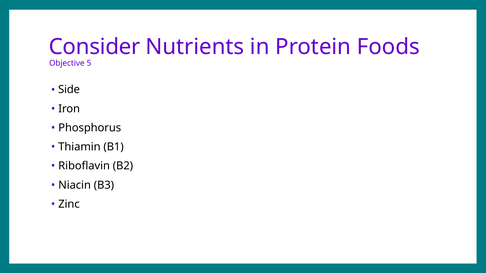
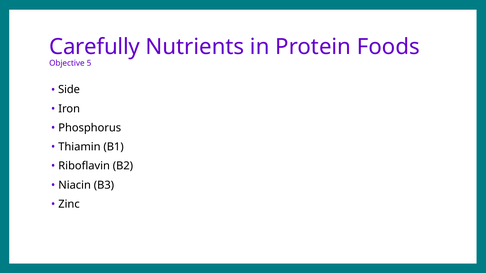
Consider: Consider -> Carefully (95, 47)
